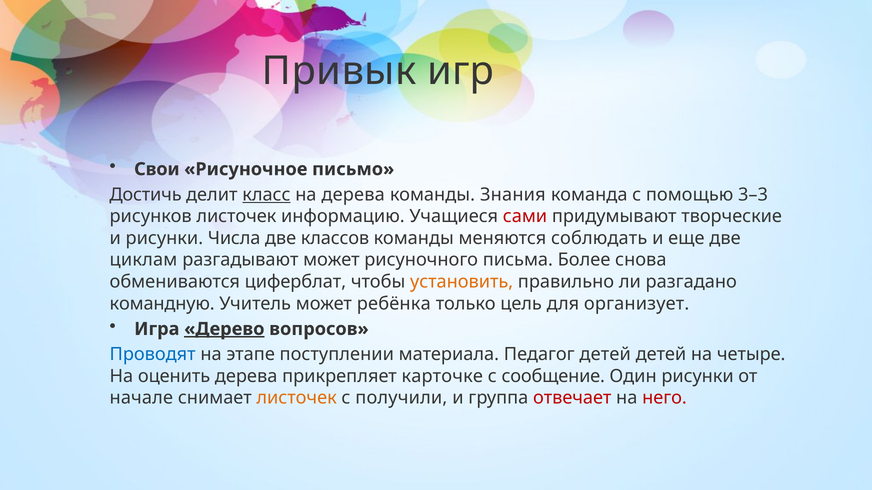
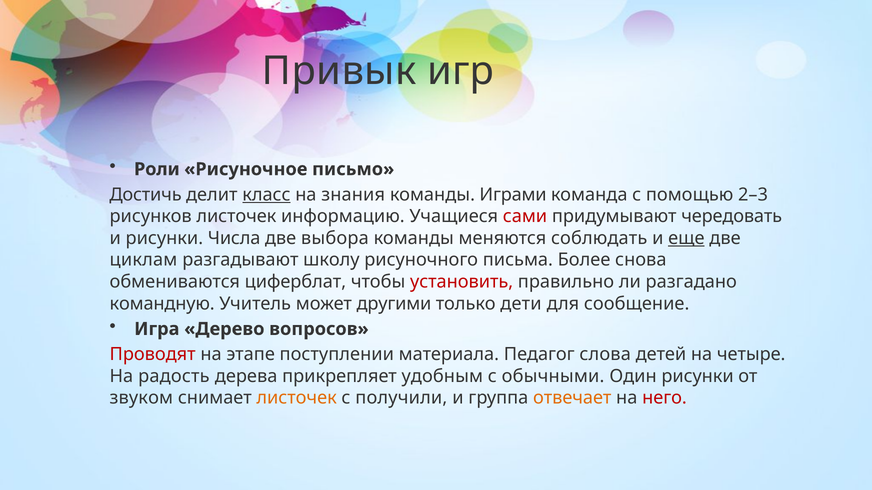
Свои: Свои -> Роли (157, 169)
на дерева: дерева -> знания (353, 195)
Знания: Знания -> Играми (513, 195)
3–3: 3–3 -> 2–3 (753, 195)
творческие: творческие -> чередовать (732, 217)
классов: классов -> выбора (335, 238)
еще underline: none -> present (686, 238)
разгадывают может: может -> школу (331, 260)
установить colour: orange -> red (462, 282)
ребёнка: ребёнка -> другими (394, 304)
цель: цель -> дети (521, 304)
организует: организует -> сообщение (637, 304)
Дерево underline: present -> none (224, 329)
Проводят colour: blue -> red (153, 355)
Педагог детей: детей -> слова (605, 355)
оценить: оценить -> радость (174, 377)
карточке: карточке -> удобным (442, 377)
сообщение: сообщение -> обычными (553, 377)
начале: начале -> звуком (141, 398)
отвечает colour: red -> orange (572, 398)
